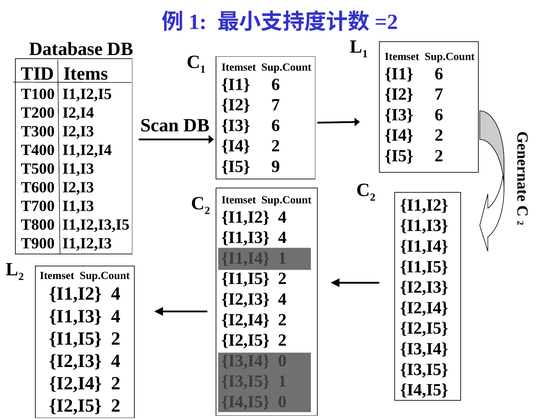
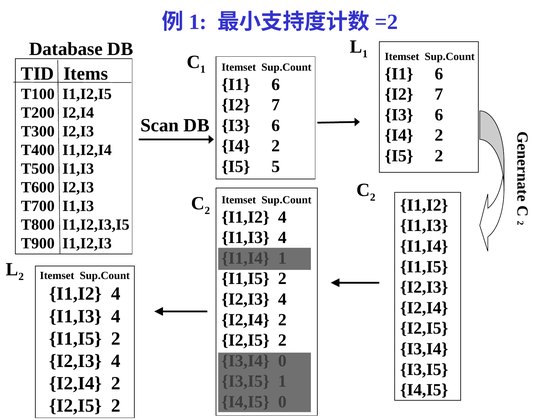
9: 9 -> 5 (276, 167)
